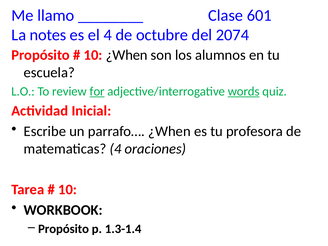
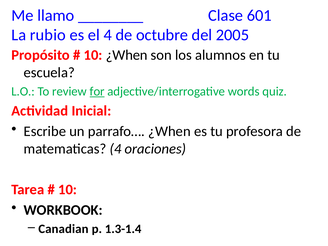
notes: notes -> rubio (48, 35)
2074: 2074 -> 2005 (232, 35)
words underline: present -> none (244, 91)
Propósito: Propósito -> Canadian (63, 229)
